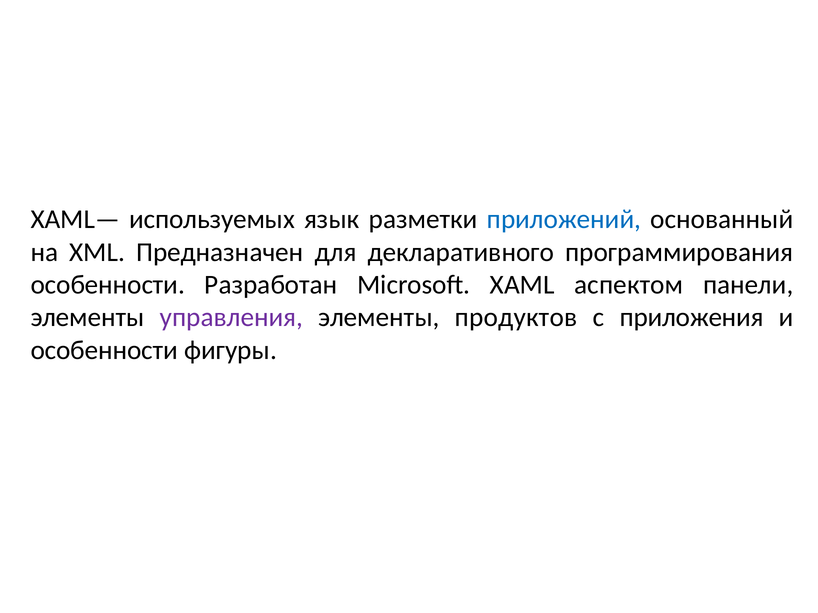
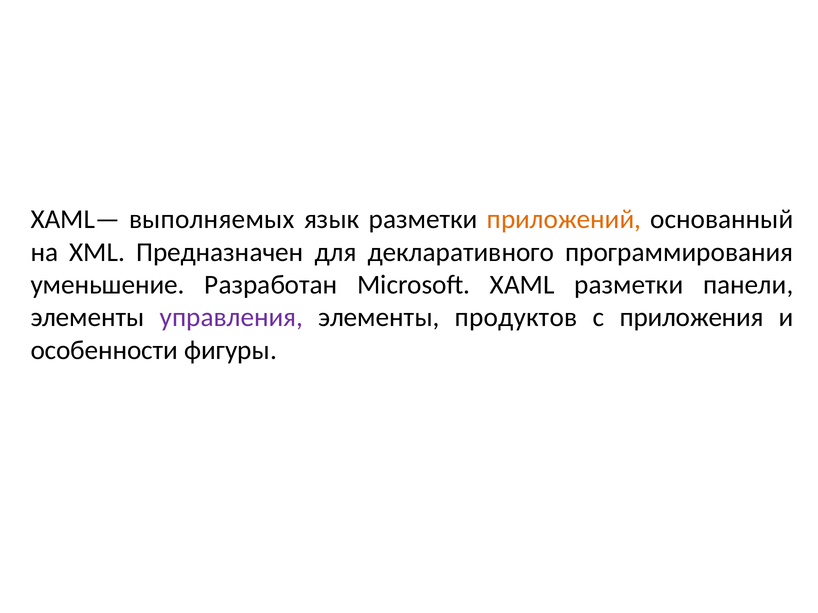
используемых: используемых -> выполняемых (212, 220)
приложений colour: blue -> orange (564, 220)
особенности: особенности -> уменьшение (108, 285)
XAML аспектом: аспектом -> разметки (629, 285)
